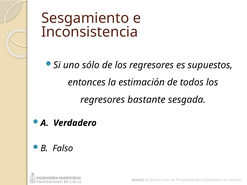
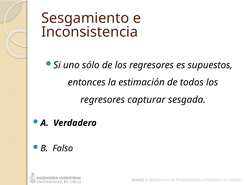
bastante: bastante -> capturar (146, 100)
